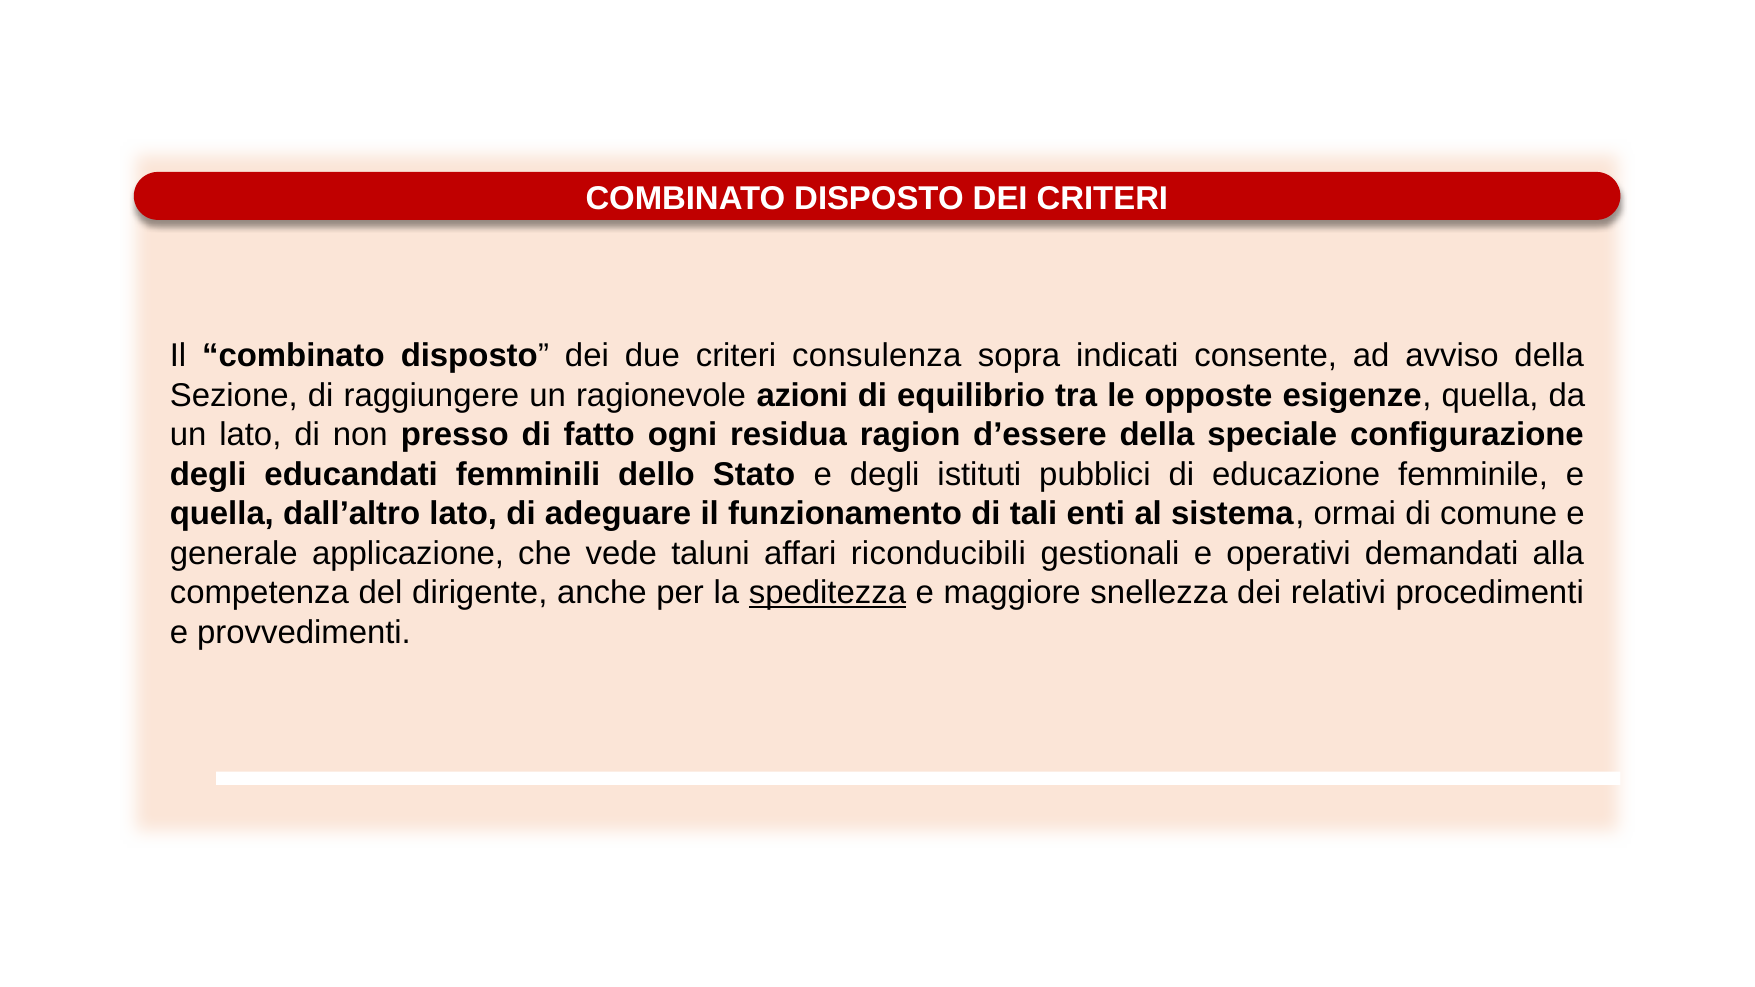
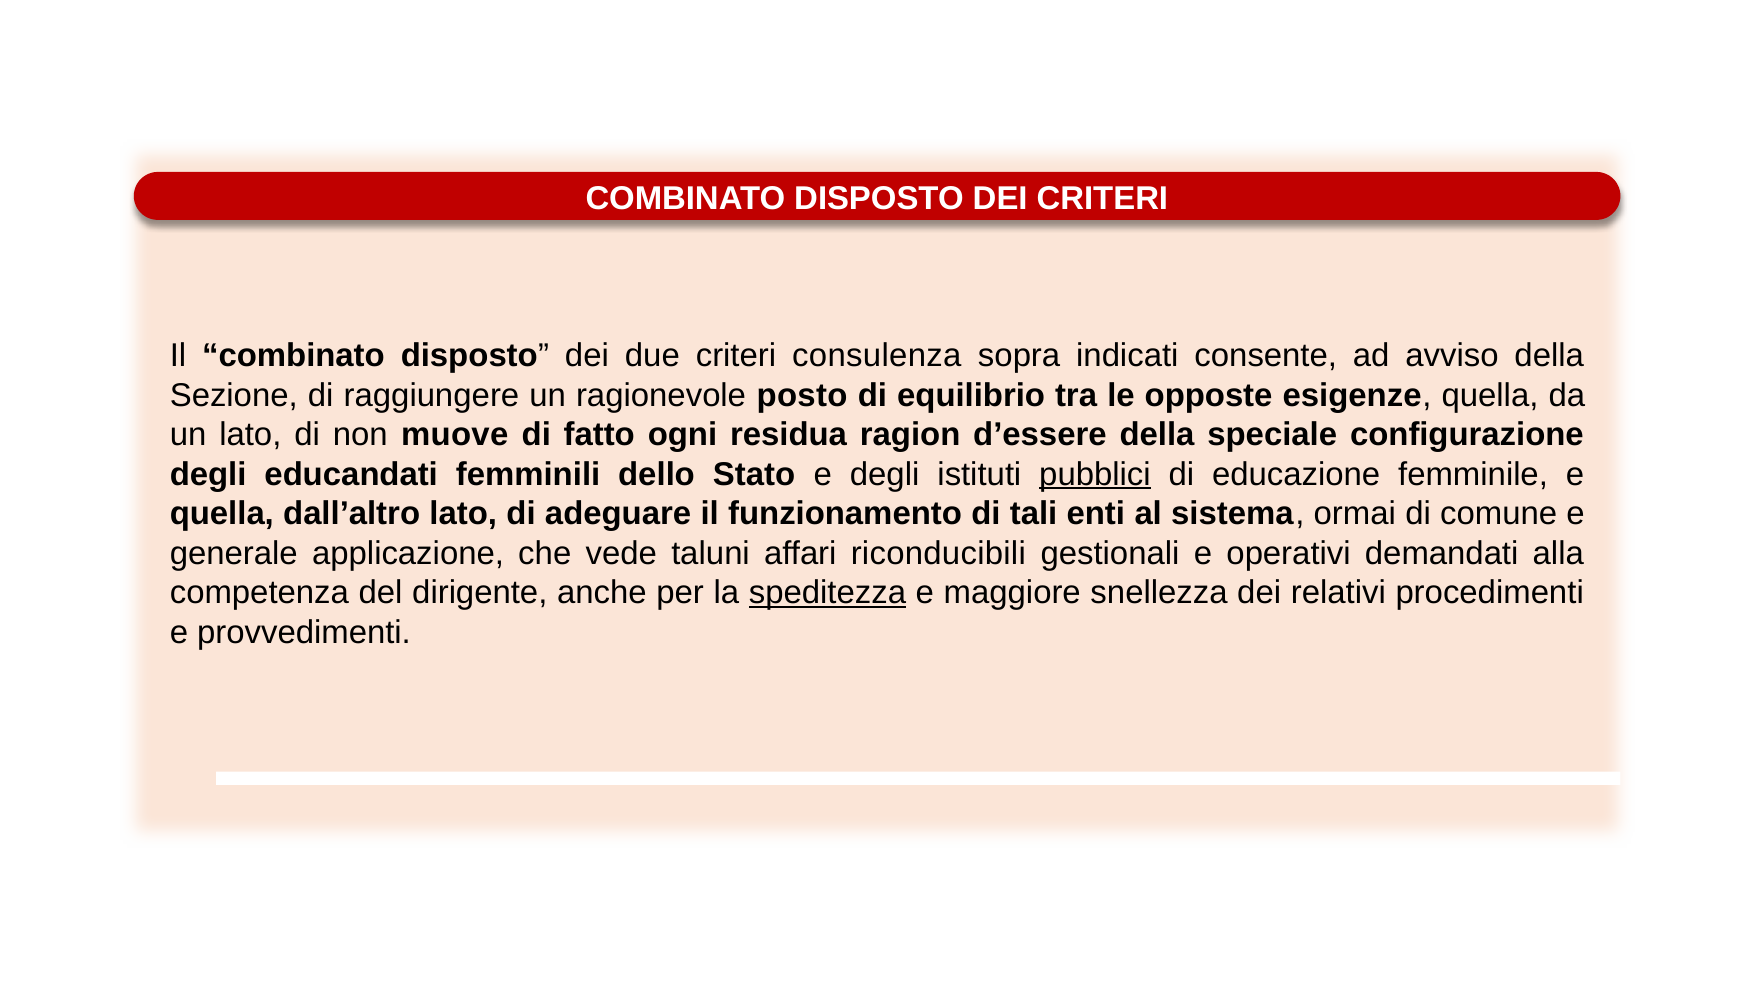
azioni: azioni -> posto (802, 395)
presso: presso -> muove (455, 435)
pubblici underline: none -> present (1095, 474)
